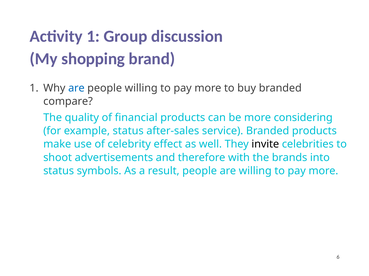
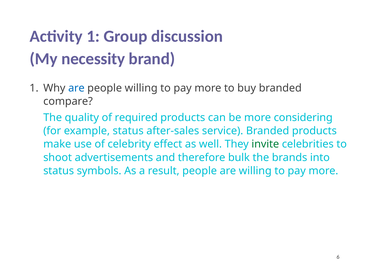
shopping: shopping -> necessity (93, 59)
financial: financial -> required (136, 118)
invite colour: black -> green (265, 145)
with: with -> bulk (239, 158)
